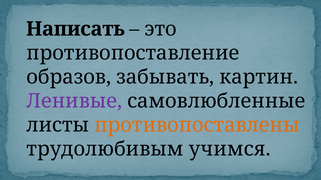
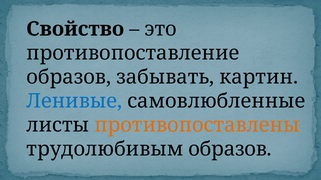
Написать: Написать -> Свойство (75, 29)
Ленивые colour: purple -> blue (74, 101)
трудолюбивым учимся: учимся -> образов (230, 149)
